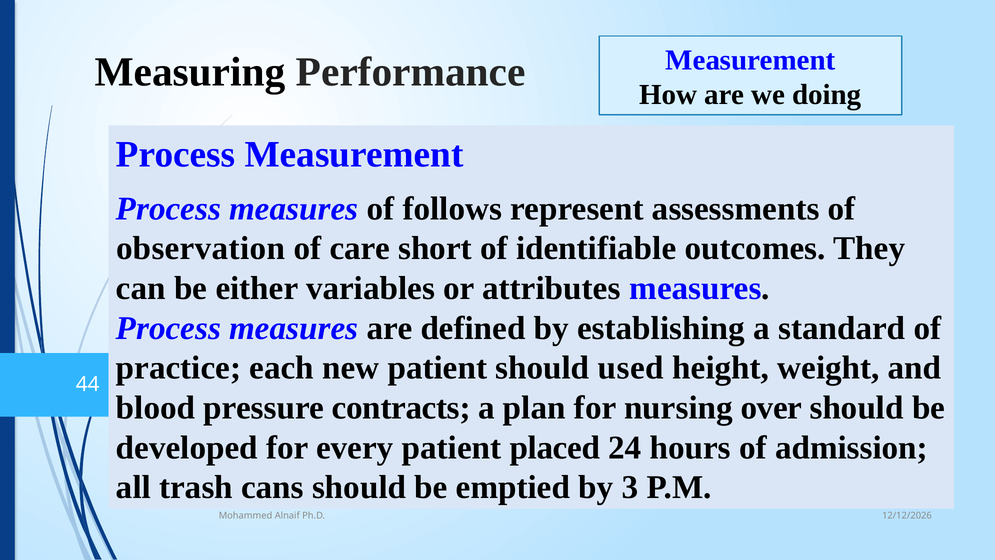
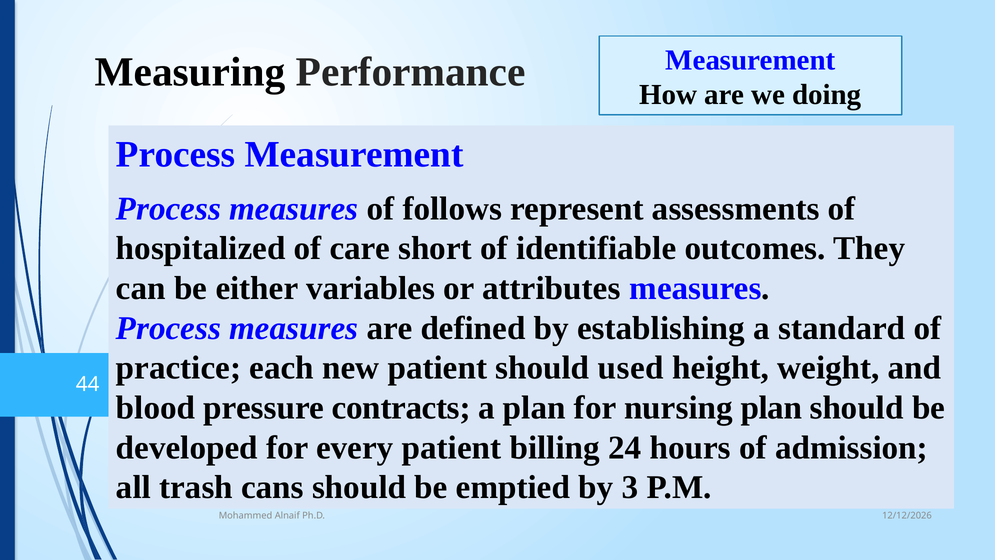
observation: observation -> hospitalized (201, 248)
nursing over: over -> plan (771, 408)
placed: placed -> billing (555, 447)
